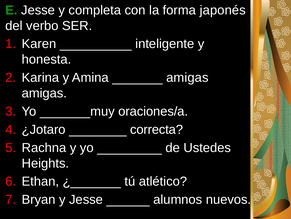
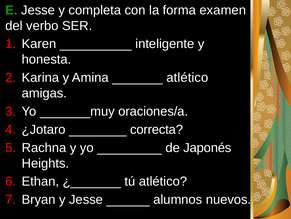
japonés: japonés -> examen (223, 10)
amigas: amigas -> atlético (187, 77)
Ustedes: Ustedes -> Japonés (207, 147)
